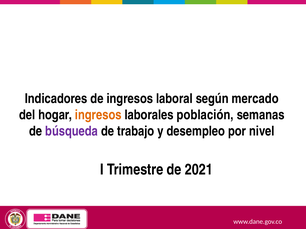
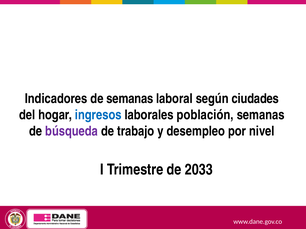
de ingresos: ingresos -> semanas (130, 99)
mercado: mercado -> ciudades (255, 99)
ingresos colour: orange -> blue (98, 115)
2021: 2021 -> 2033 (199, 170)
